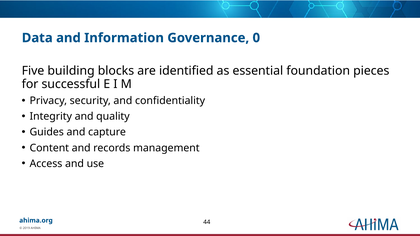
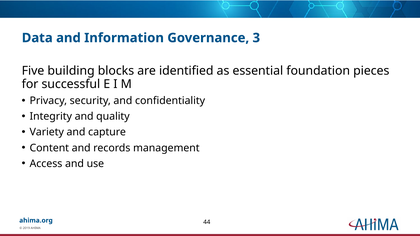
0: 0 -> 3 (256, 38)
Guides: Guides -> Variety (47, 132)
